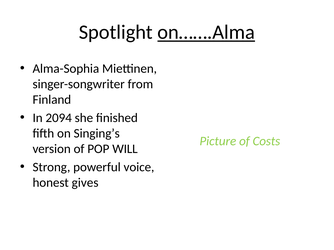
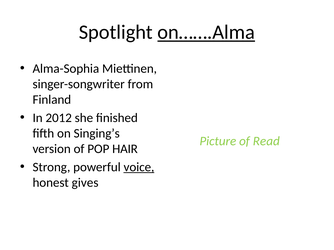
2094: 2094 -> 2012 (59, 118)
Costs: Costs -> Read (266, 141)
WILL: WILL -> HAIR (125, 149)
voice underline: none -> present (139, 167)
